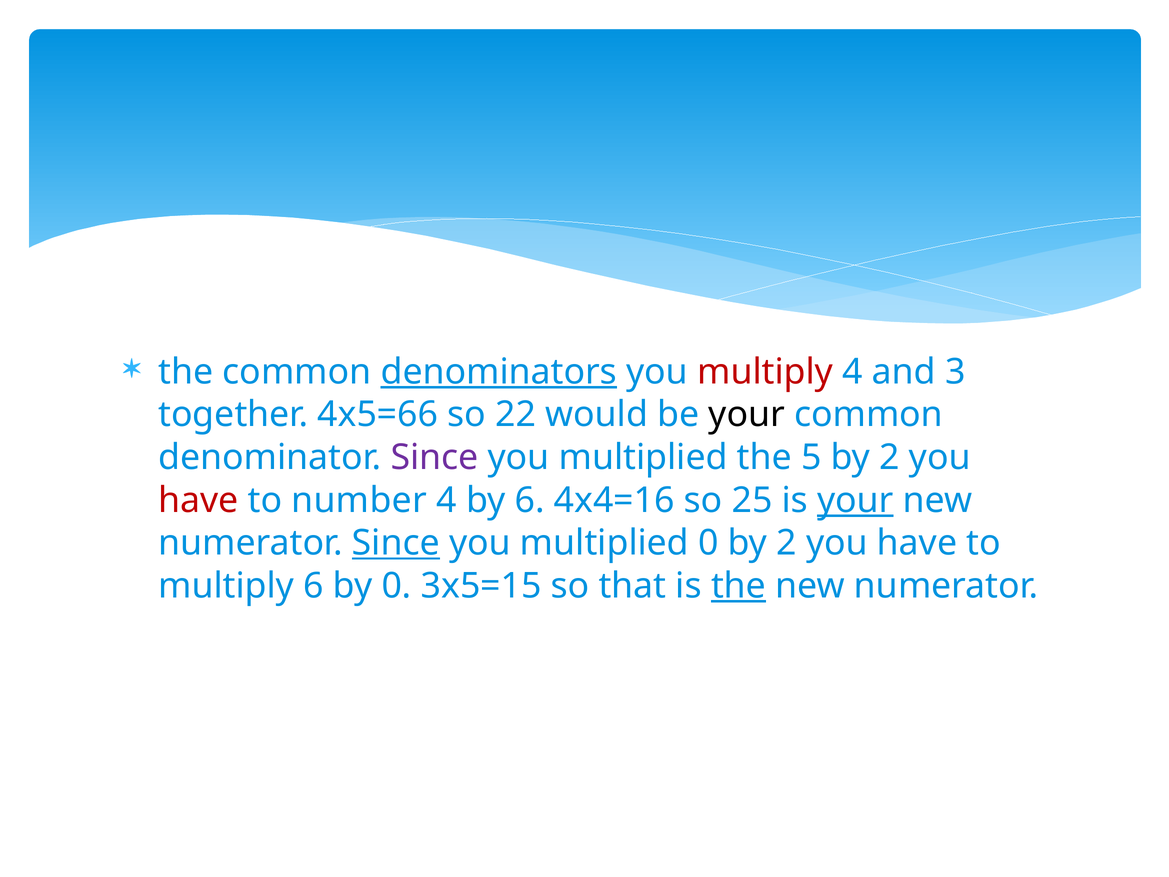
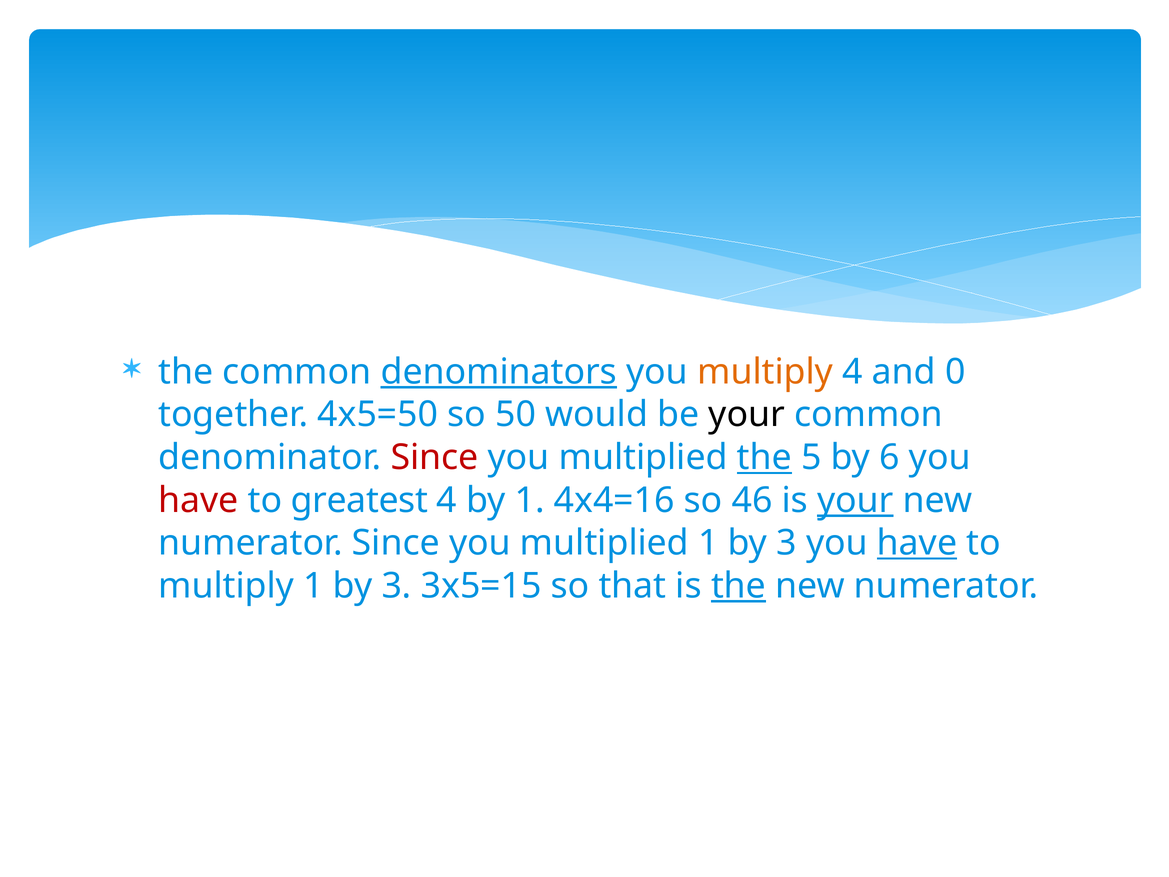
multiply colour: red -> orange (765, 372)
3: 3 -> 0 (955, 372)
4x5=66: 4x5=66 -> 4x5=50 (378, 415)
22: 22 -> 50 (516, 415)
Since colour: purple -> red (435, 457)
the underline: none -> present (764, 457)
5 by 2: 2 -> 6 (890, 457)
number: number -> greatest (359, 500)
by 6: 6 -> 1 (530, 500)
25: 25 -> 46 (752, 500)
Since underline: present -> none (396, 543)
multiplied 0: 0 -> 1 (708, 543)
2: 2 -> 3 (786, 543)
have underline: none -> present (917, 543)
multiply 6: 6 -> 1 (314, 586)
0: 0 -> 3 (397, 586)
